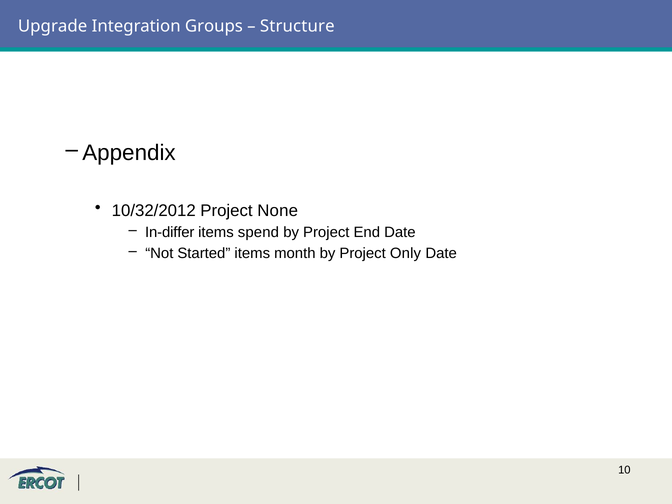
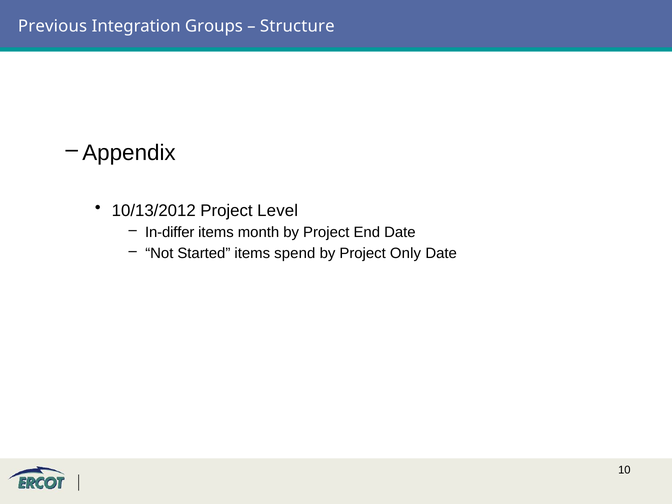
Upgrade: Upgrade -> Previous (53, 26)
10/32/2012: 10/32/2012 -> 10/13/2012 (154, 211)
None: None -> Level (278, 211)
spend: spend -> month (259, 232)
month: month -> spend (295, 253)
